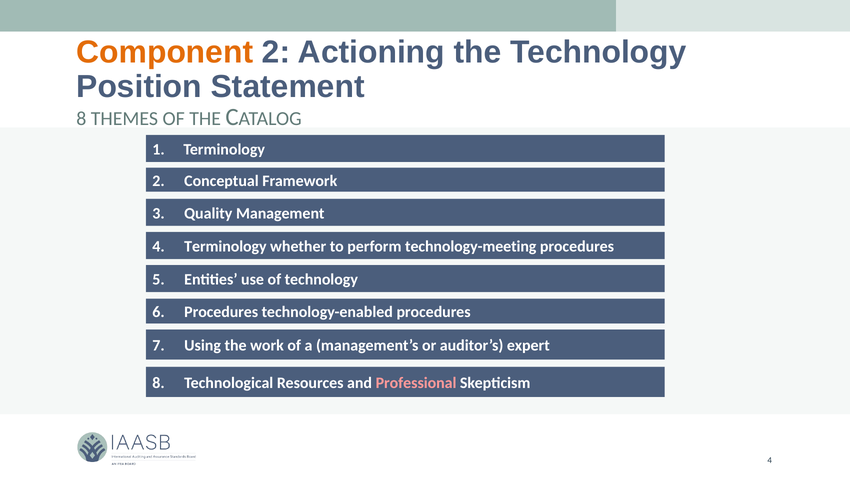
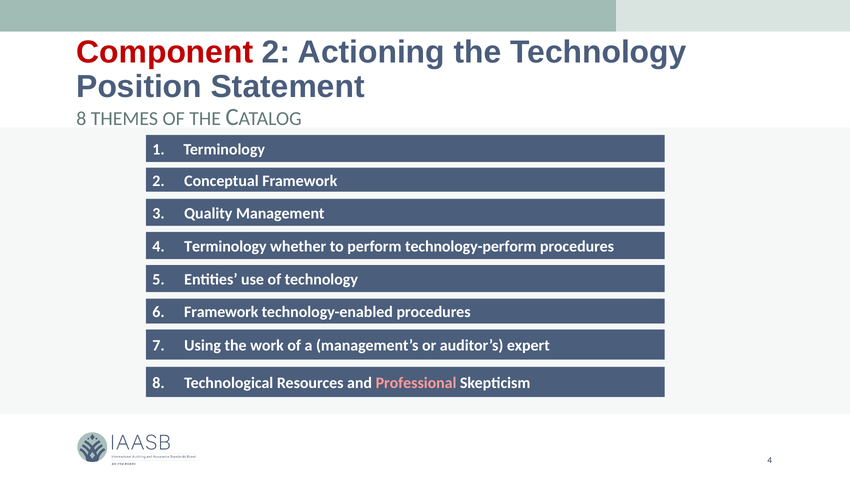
Component colour: orange -> red (165, 52)
technology-meeting: technology-meeting -> technology-perform (471, 247)
Procedures: Procedures -> Framework (221, 312)
